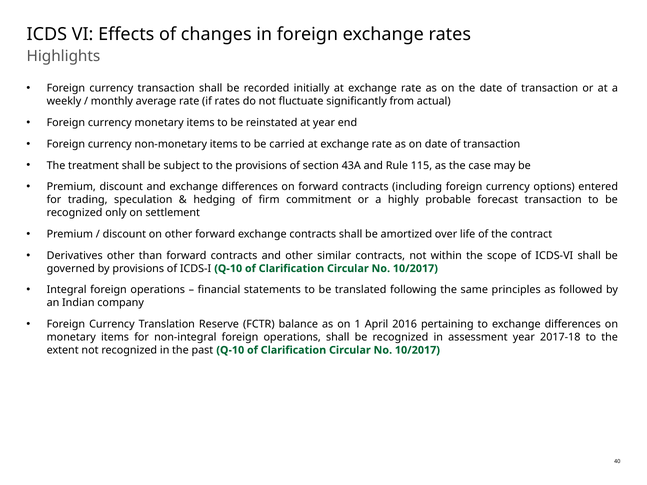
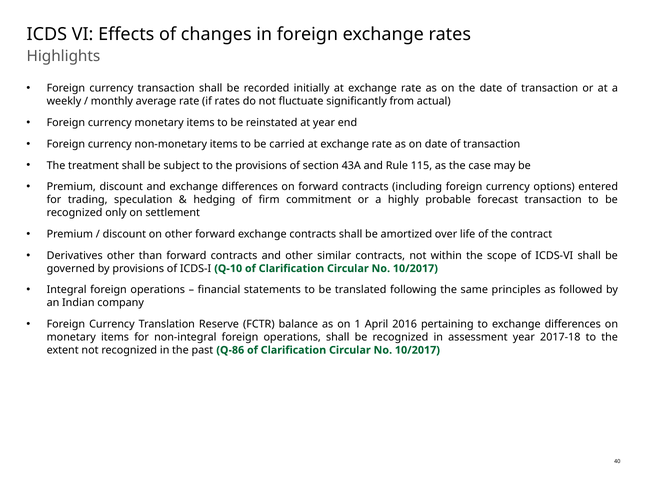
past Q-10: Q-10 -> Q-86 (230, 350)
